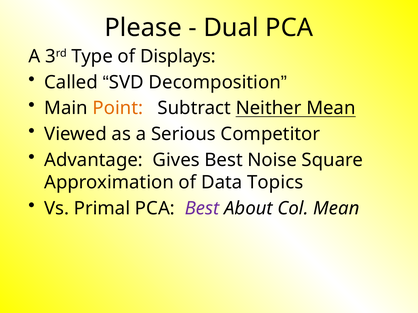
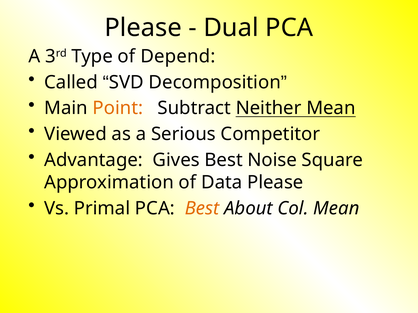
Displays: Displays -> Depend (178, 56)
Data Topics: Topics -> Please (275, 183)
Best colour: purple -> orange (202, 209)
